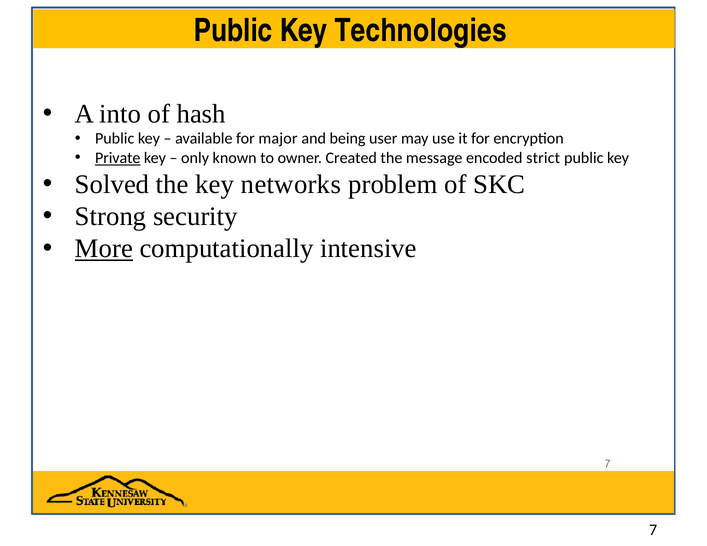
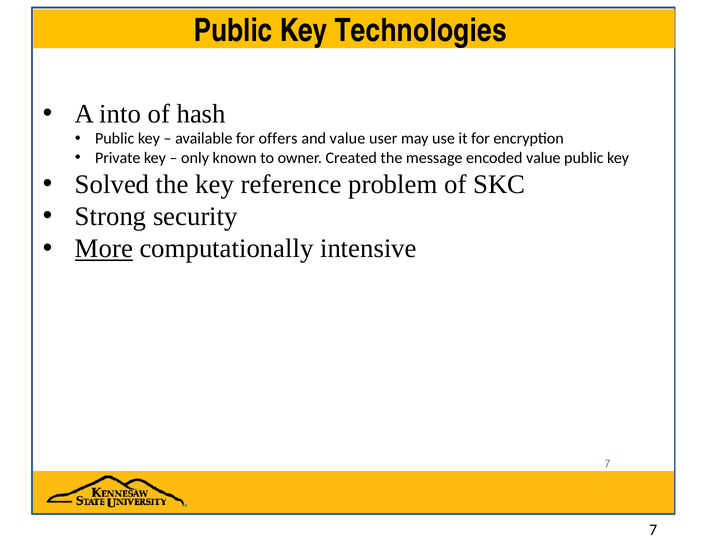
major: major -> offers (278, 139)
and being: being -> value (347, 139)
Private underline: present -> none (118, 158)
encoded strict: strict -> value (543, 158)
networks: networks -> reference (291, 185)
